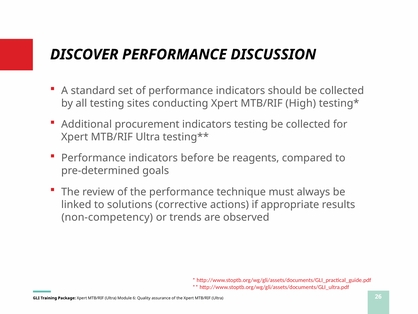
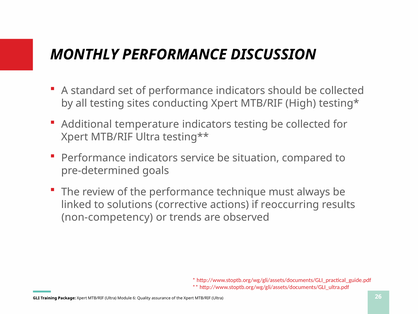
DISCOVER: DISCOVER -> MONTHLY (84, 55)
procurement: procurement -> temperature (147, 125)
before: before -> service (198, 158)
reagents: reagents -> situation (256, 158)
appropriate: appropriate -> reoccurring (290, 205)
